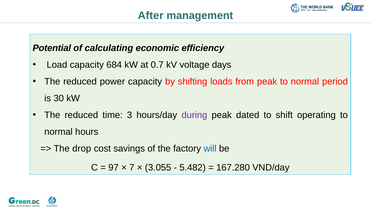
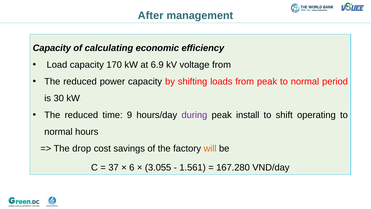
Potential: Potential -> Capacity (52, 48)
684: 684 -> 170 (114, 65)
0.7: 0.7 -> 6.9 (157, 65)
voltage days: days -> from (222, 65)
3: 3 -> 9 (130, 115)
dated: dated -> install (248, 115)
will colour: blue -> orange (210, 148)
97: 97 -> 37 (114, 167)
7: 7 -> 6 (132, 167)
5.482: 5.482 -> 1.561 (193, 167)
